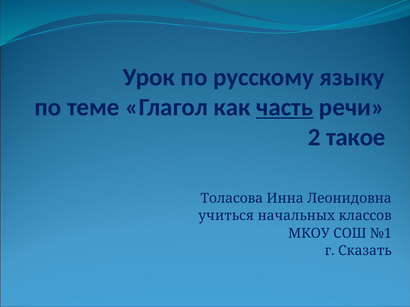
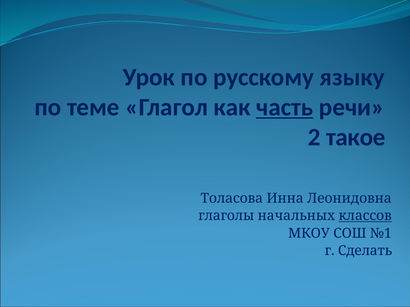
учиться: учиться -> глаголы (226, 216)
классов underline: none -> present (365, 216)
Сказать: Сказать -> Сделать (365, 251)
